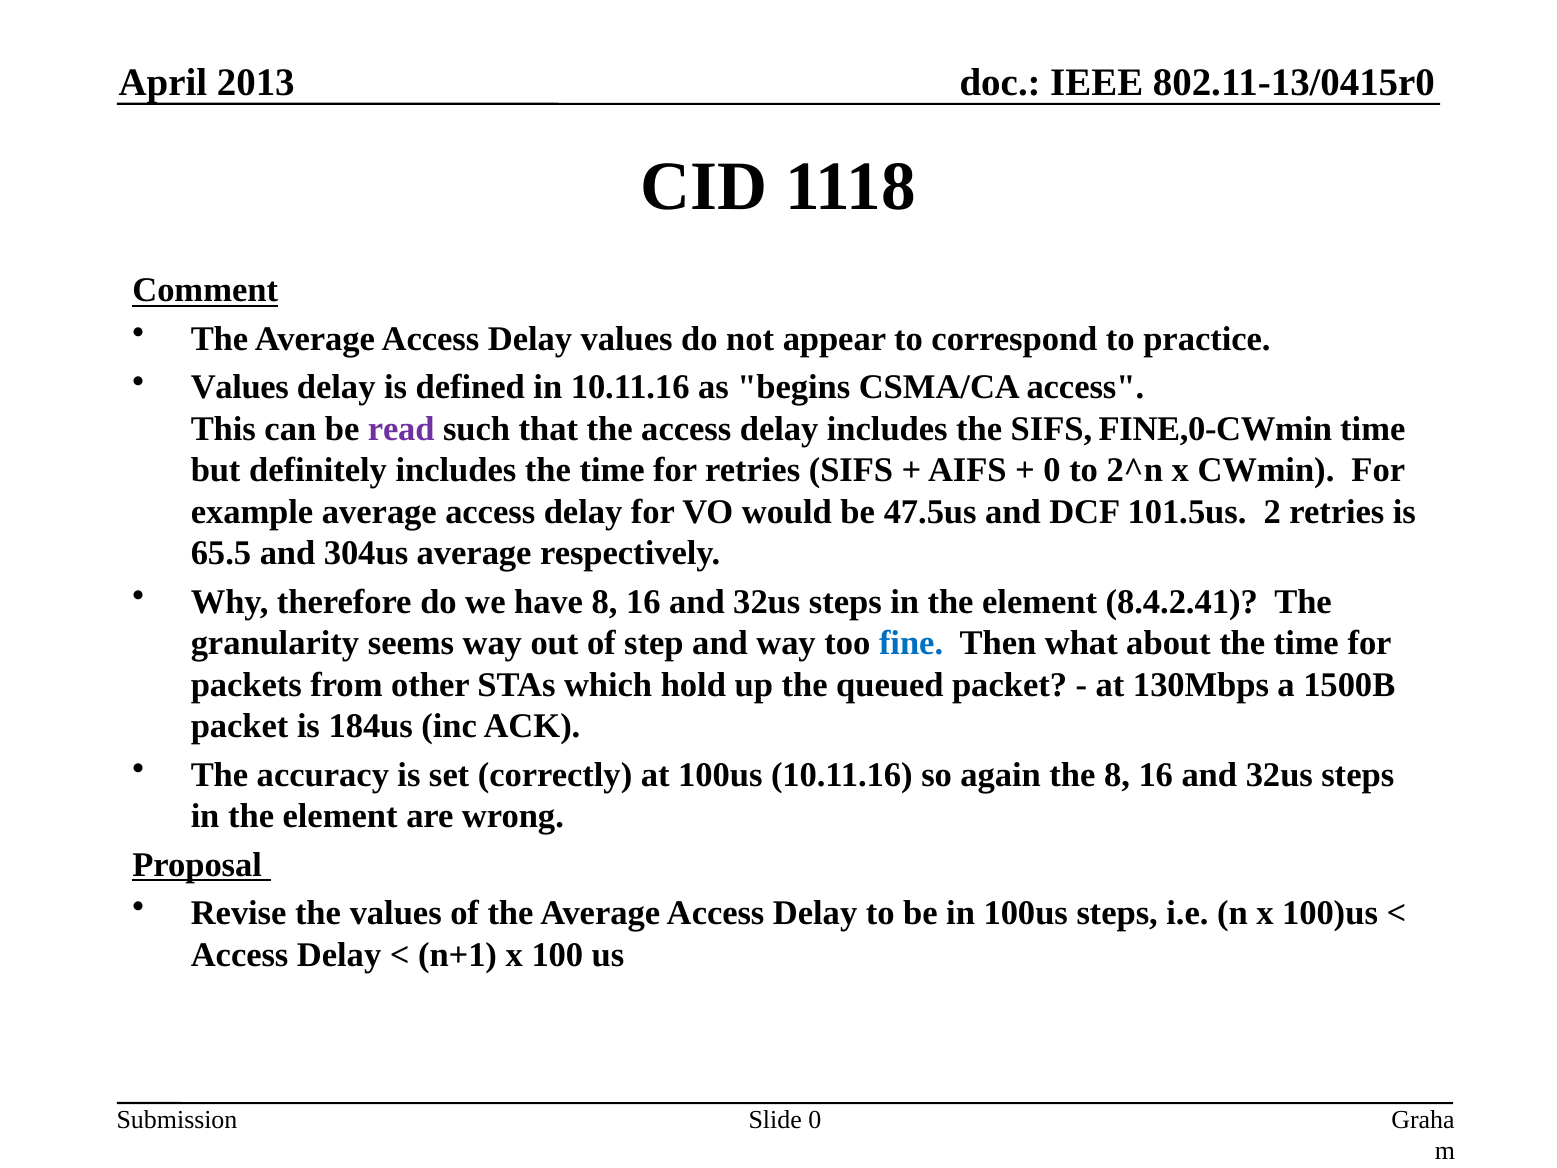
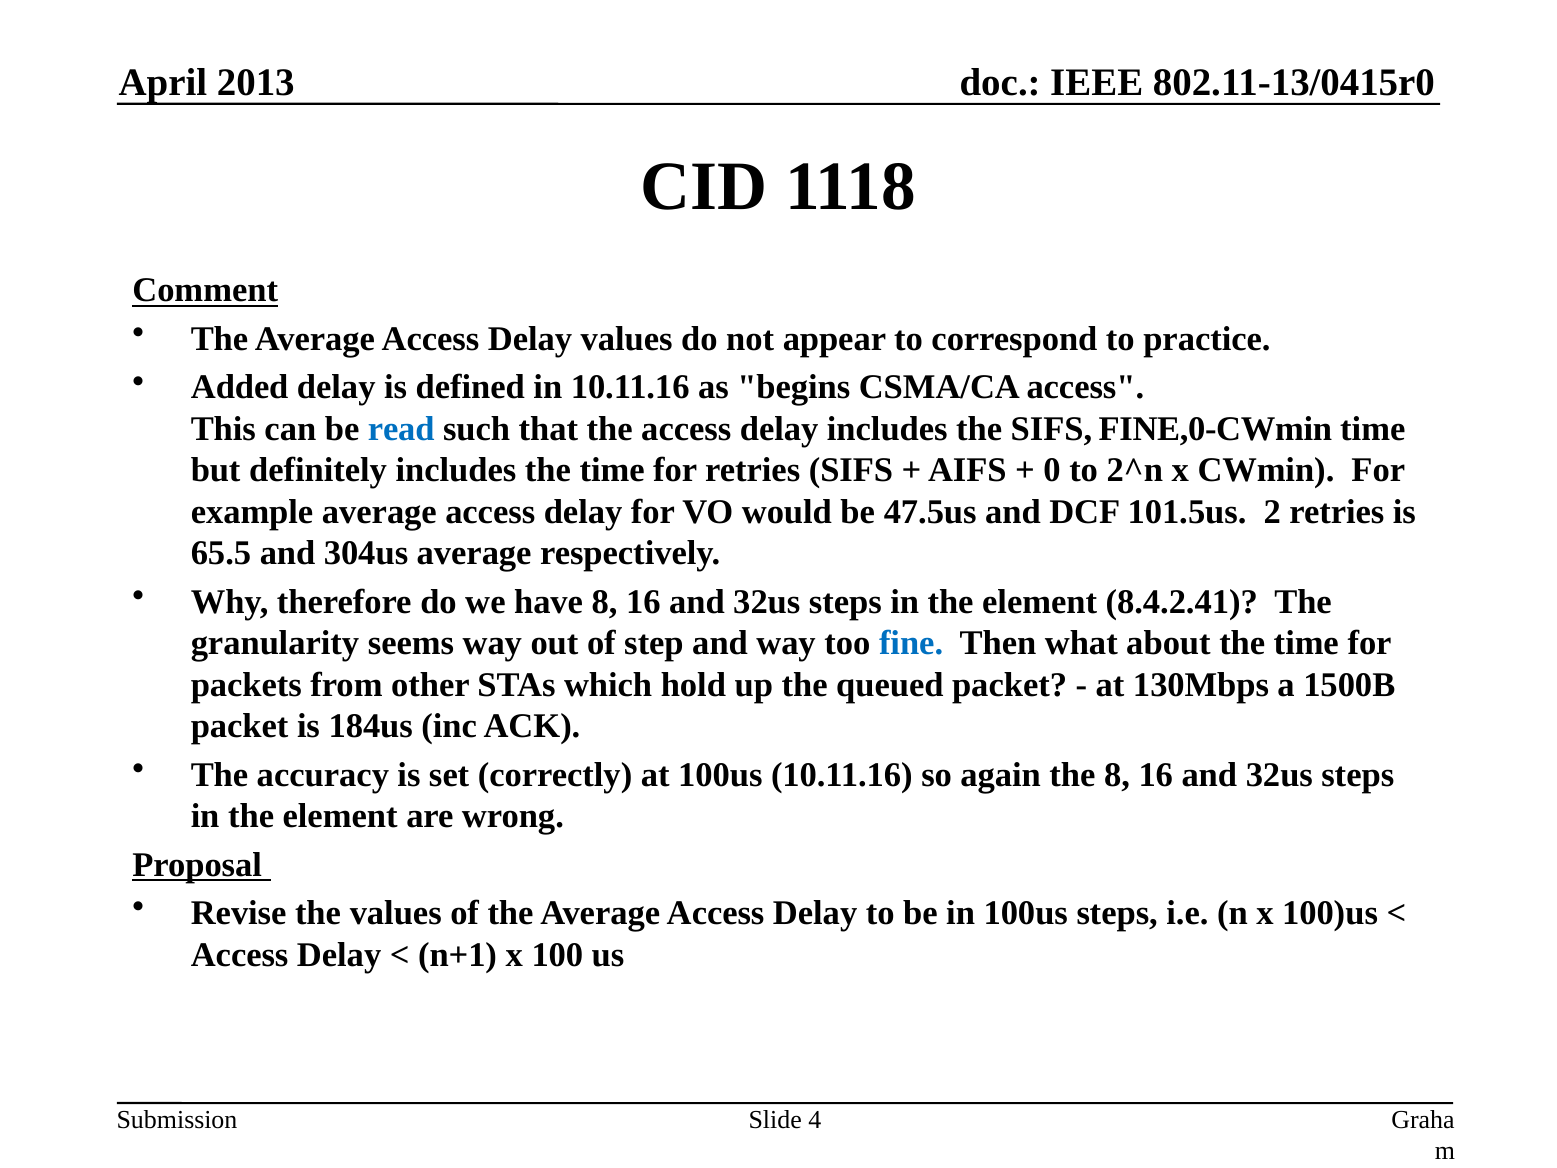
Values: Values -> Added (240, 387)
read colour: purple -> blue (401, 429)
Slide 0: 0 -> 4 (815, 1120)
